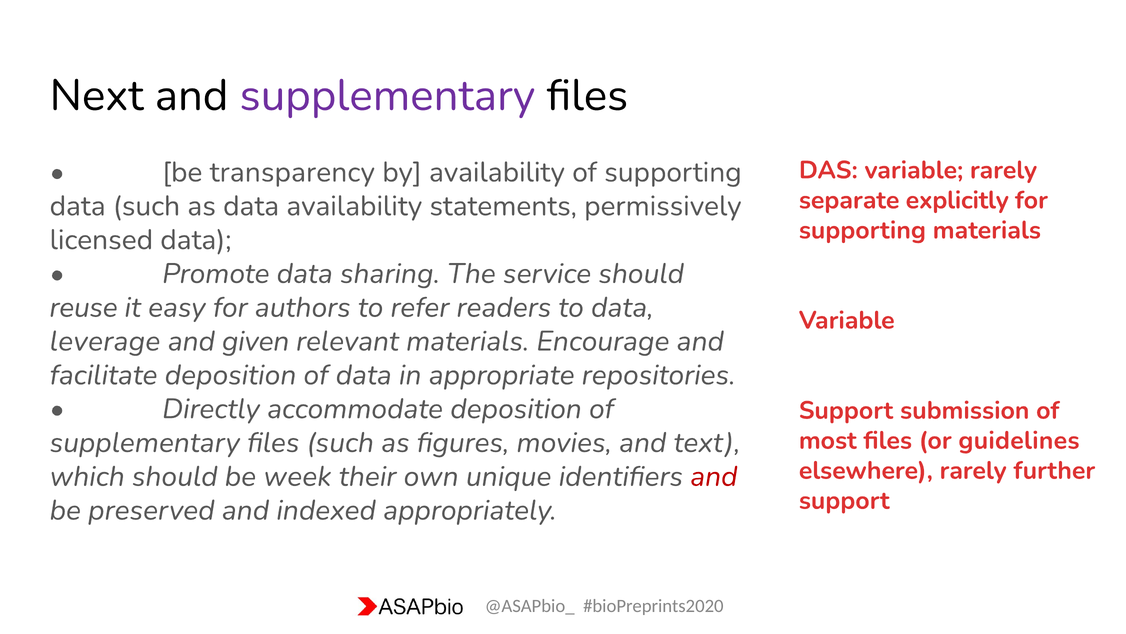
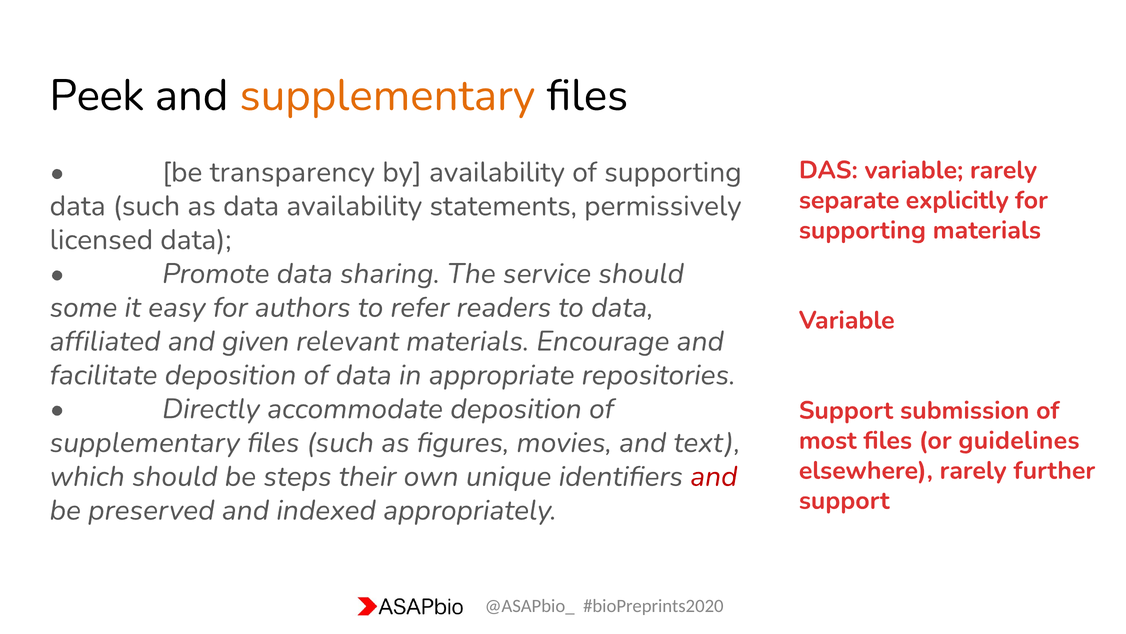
Next: Next -> Peek (97, 95)
supplementary colour: purple -> orange (387, 95)
reuse: reuse -> some (84, 307)
leverage: leverage -> affiliated (105, 341)
week: week -> steps (298, 476)
